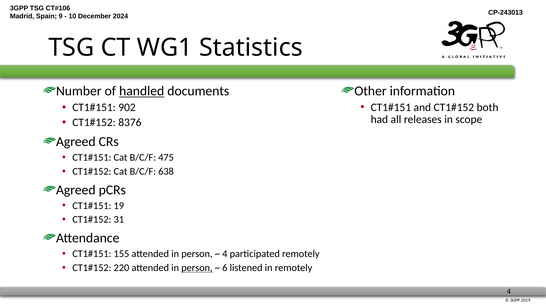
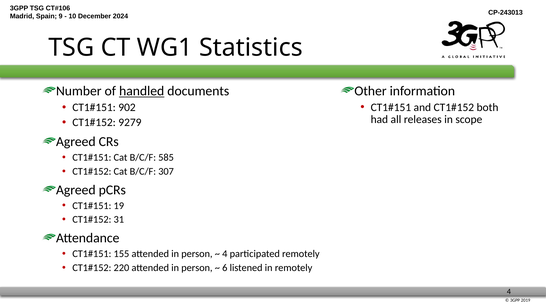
8376: 8376 -> 9279 (130, 123)
475: 475 -> 585 (166, 158)
638: 638 -> 307 (166, 171)
person underline: present -> none (197, 268)
